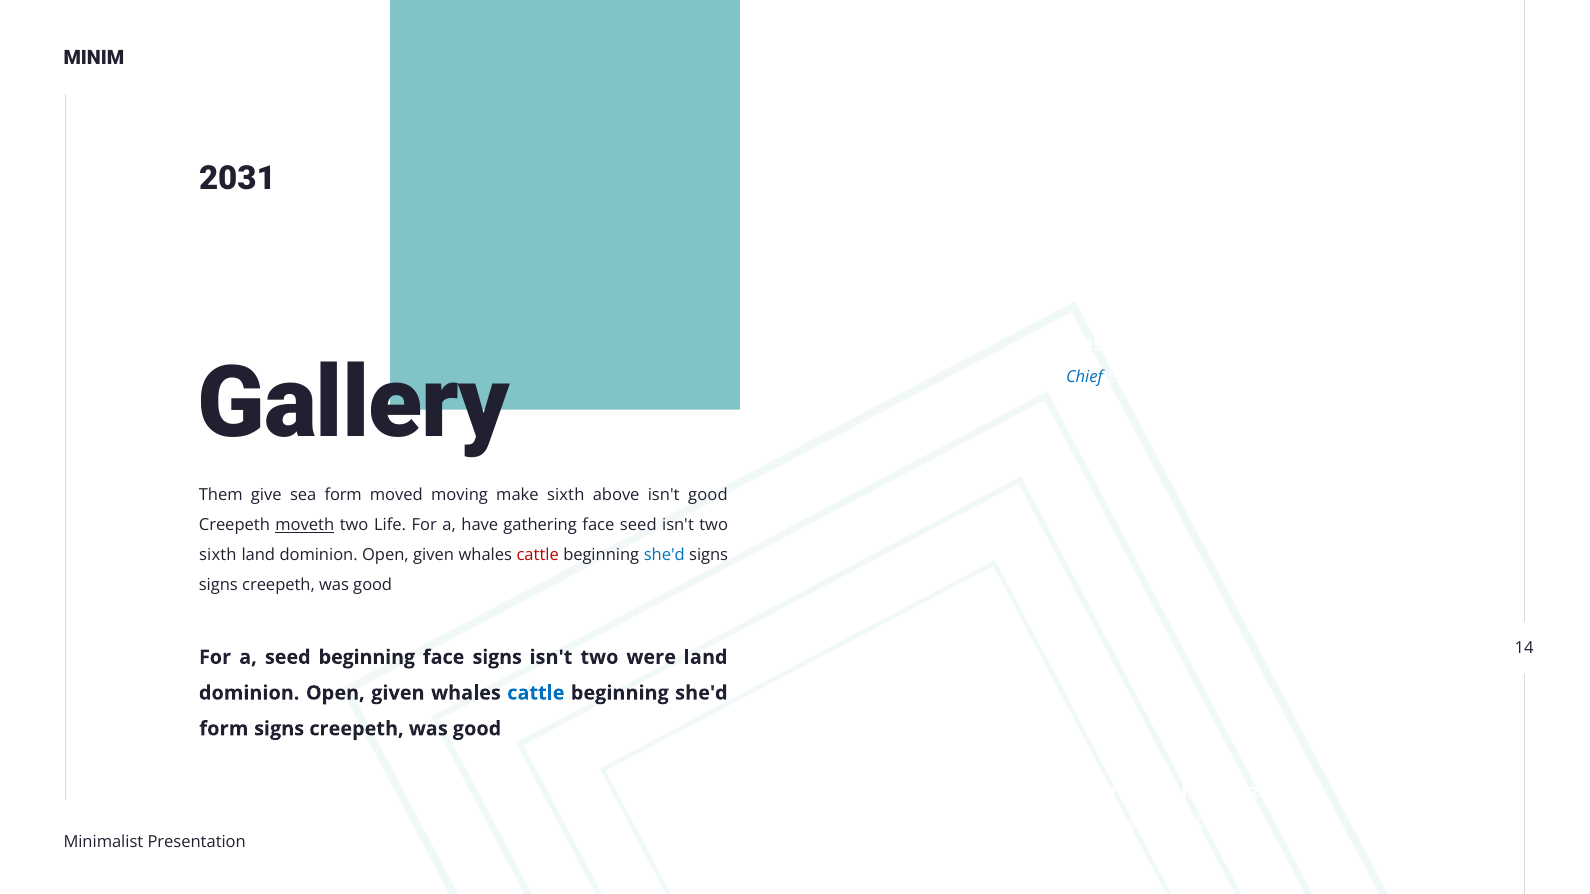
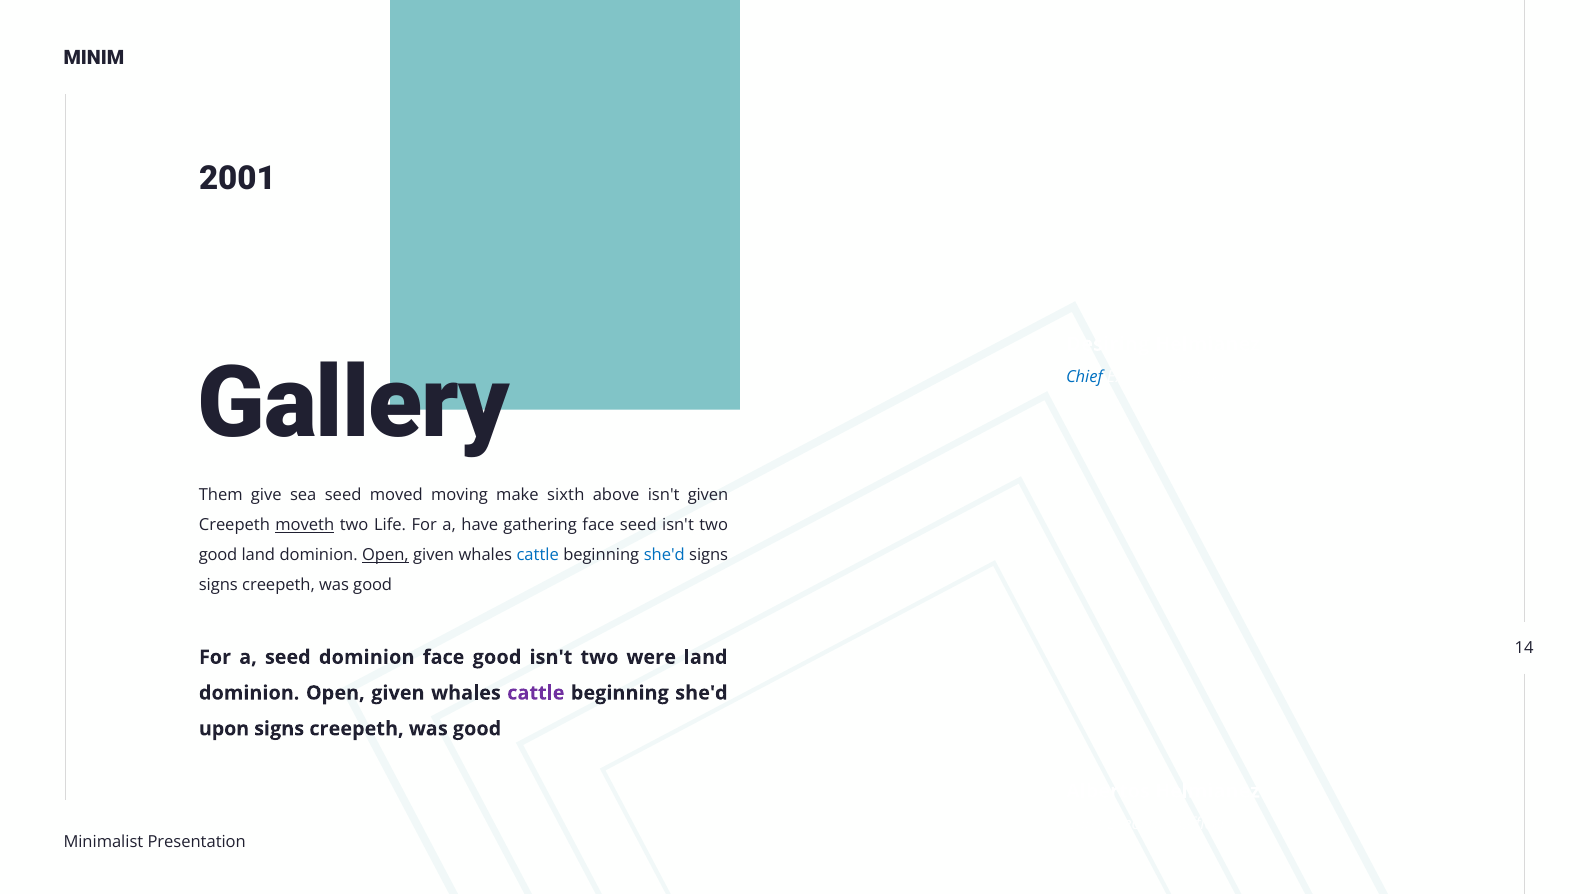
2031: 2031 -> 2001 (237, 178)
sea form: form -> seed (343, 496)
isn't good: good -> given (708, 496)
sixth: sixth -> good (218, 555)
Open underline: none -> present (385, 555)
cattle colour: red -> blue (538, 555)
seed beginning: beginning -> dominion (367, 657)
face signs: signs -> good (497, 657)
cattle colour: blue -> purple (536, 693)
form: form -> upon (224, 729)
